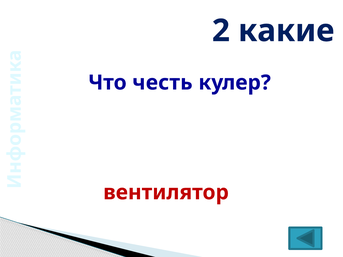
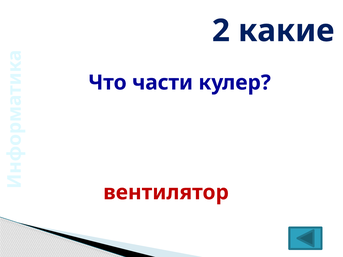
честь: честь -> части (163, 83)
